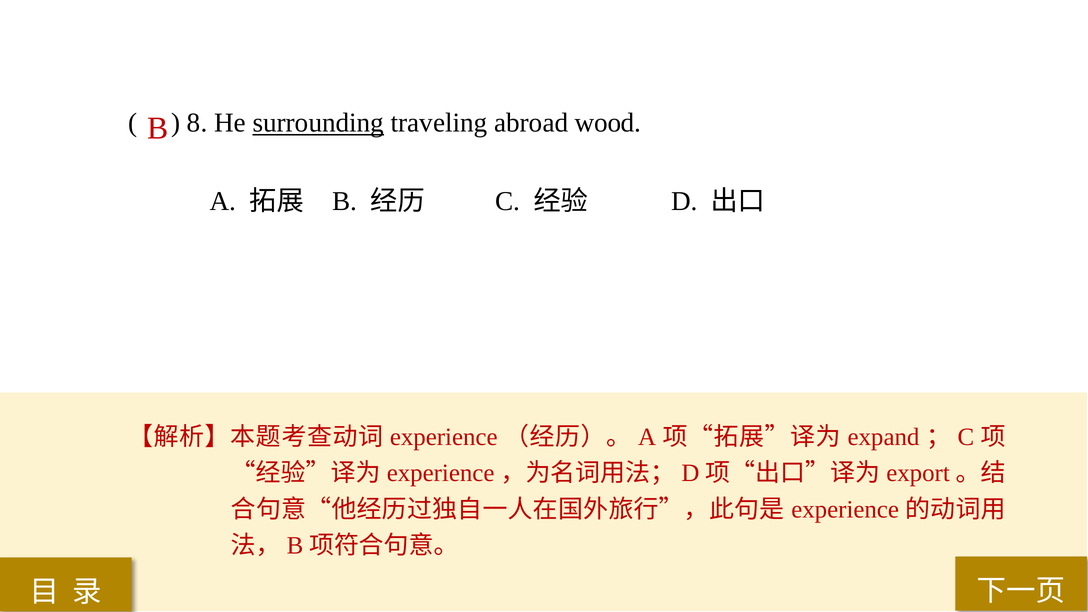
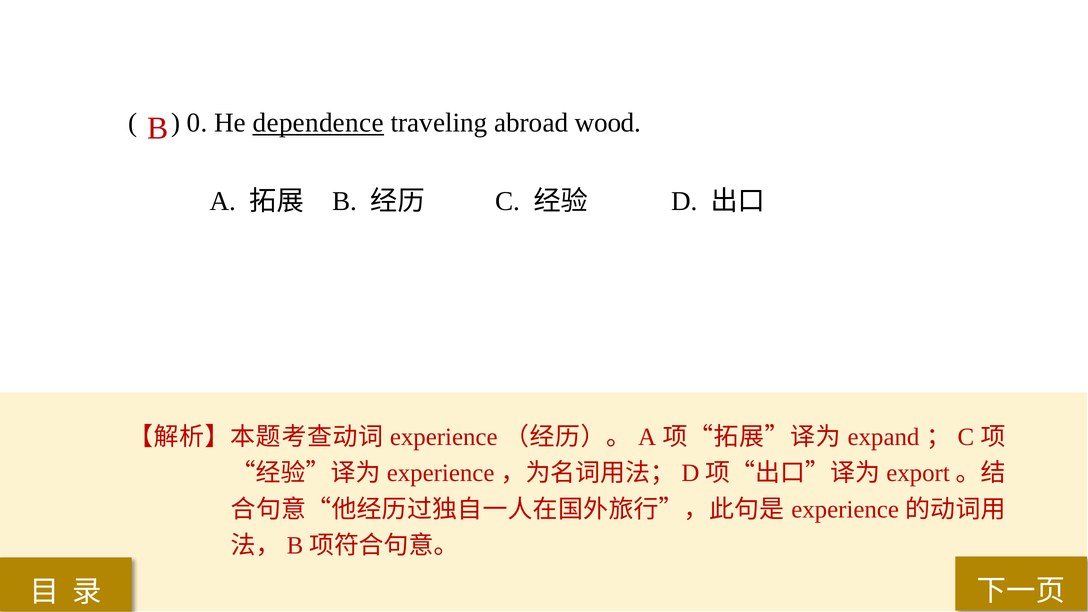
8: 8 -> 0 (197, 123)
surrounding: surrounding -> dependence (318, 123)
